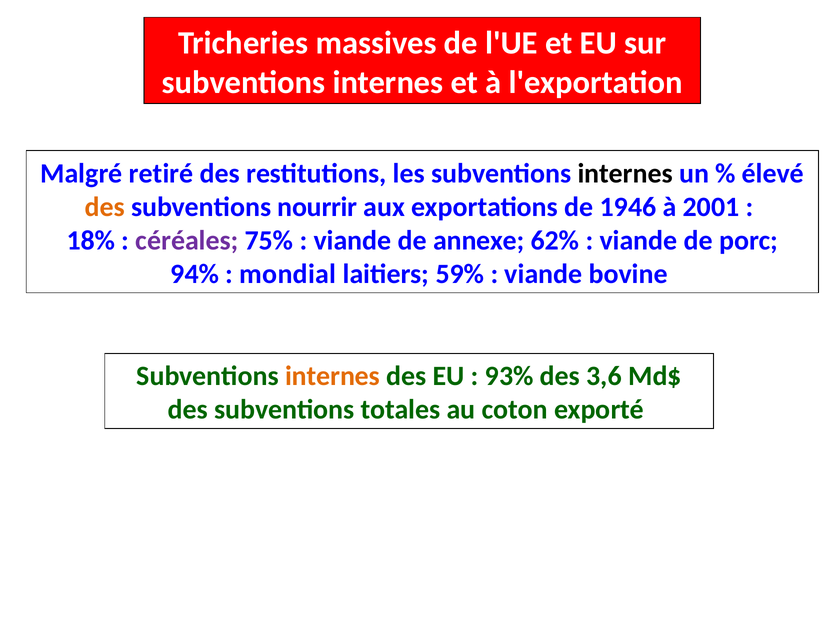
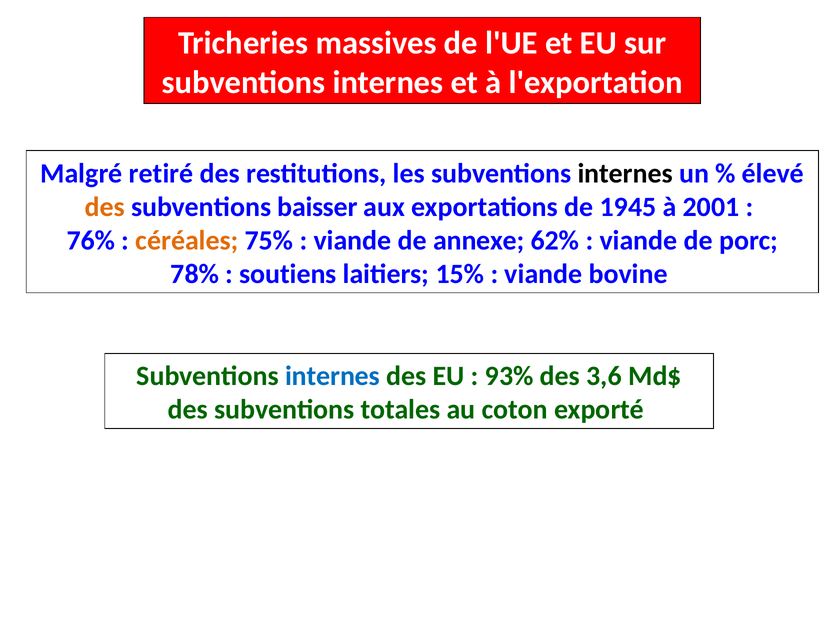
nourrir: nourrir -> baisser (317, 207)
1946: 1946 -> 1945 (628, 207)
18%: 18% -> 76% (91, 241)
céréales colour: purple -> orange (187, 241)
94%: 94% -> 78% (195, 274)
mondial: mondial -> soutiens (288, 274)
59%: 59% -> 15% (460, 274)
internes colour: orange -> blue (333, 376)
